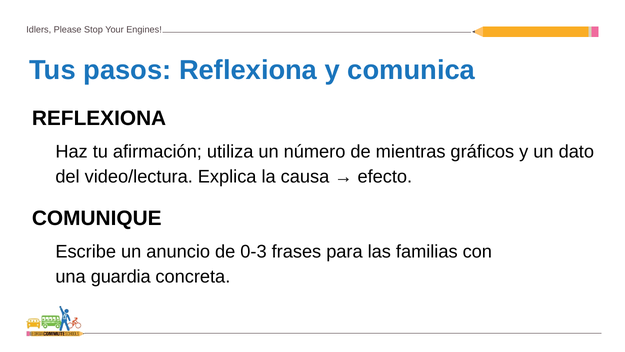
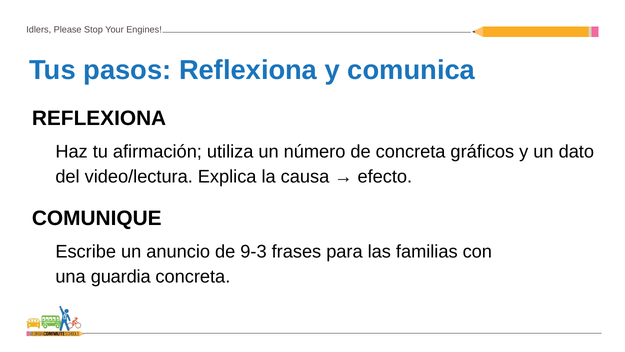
de mientras: mientras -> concreta (411, 151)
0-3: 0-3 -> 9-3 (254, 251)
